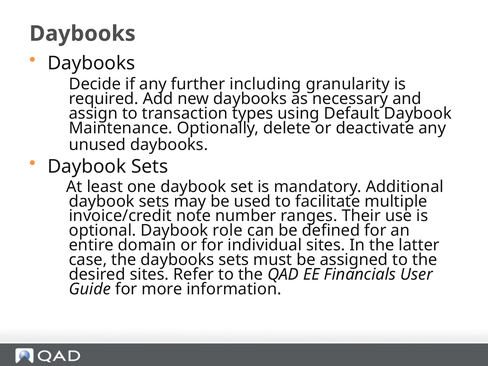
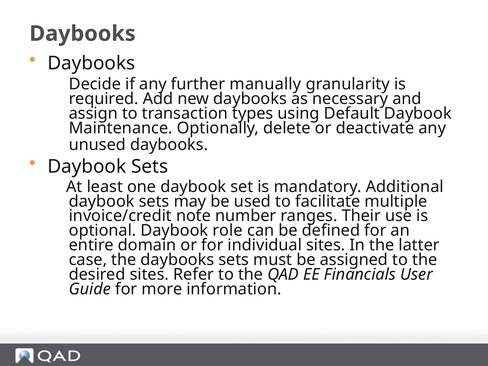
including: including -> manually (265, 84)
